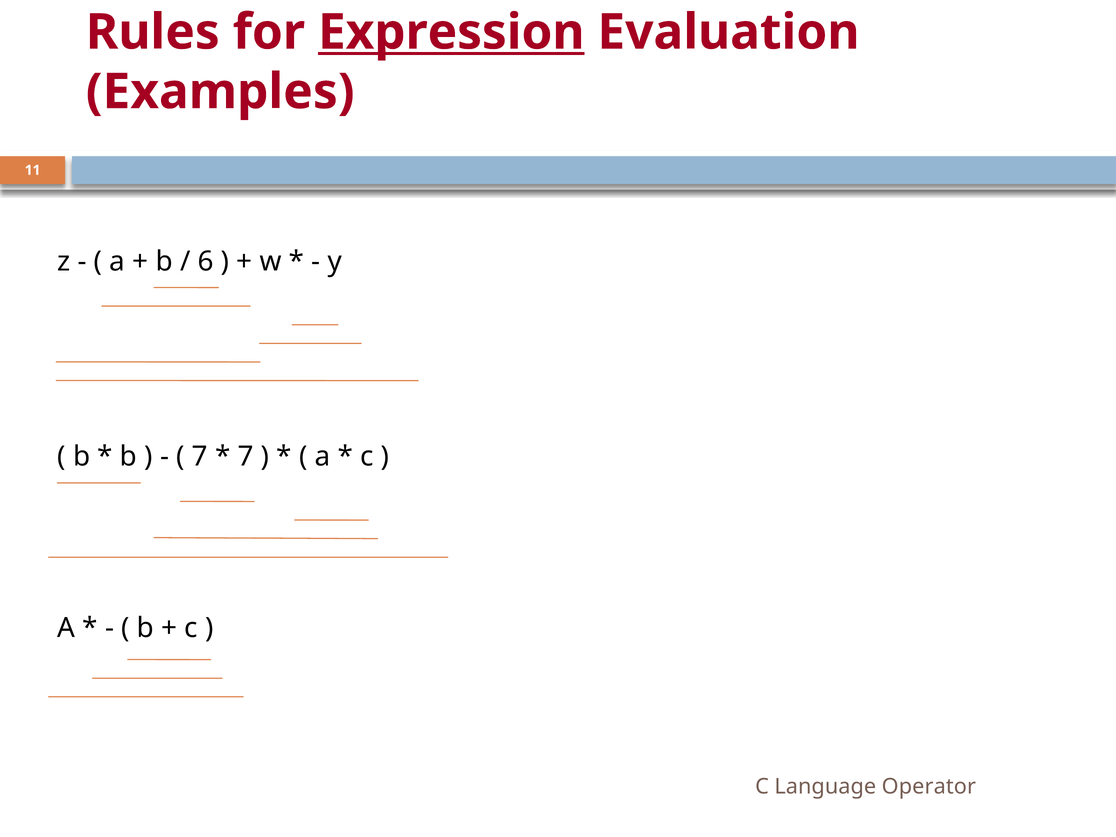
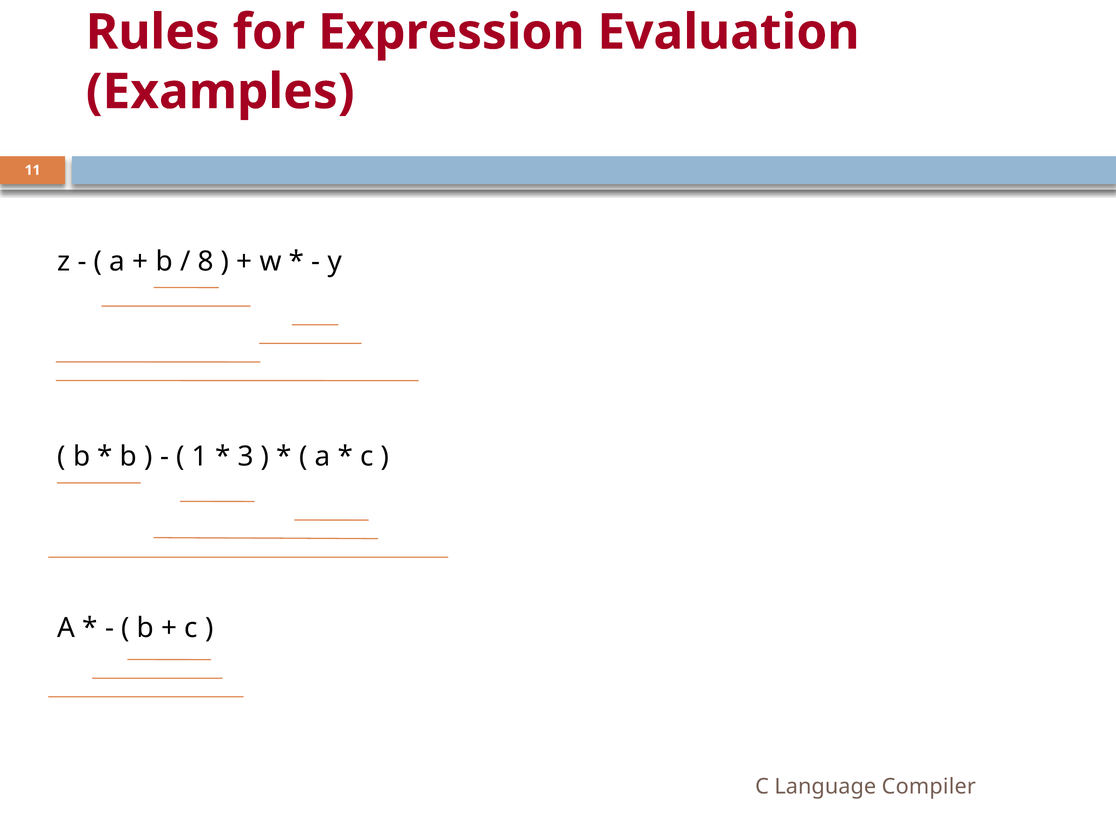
Expression underline: present -> none (451, 32)
6: 6 -> 8 (206, 261)
7: 7 -> 1 (200, 457)
7: 7 -> 3 (246, 457)
Operator: Operator -> Compiler (929, 786)
